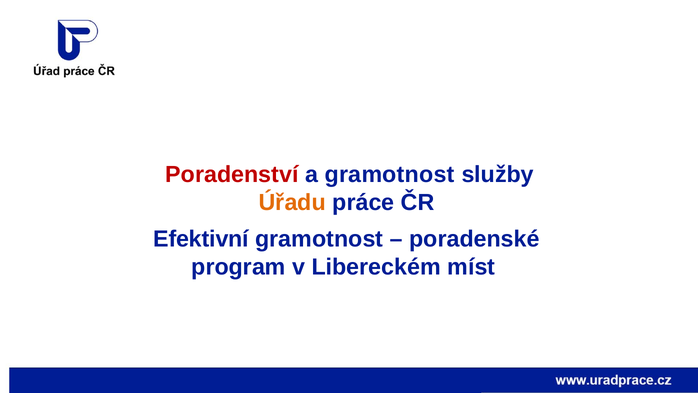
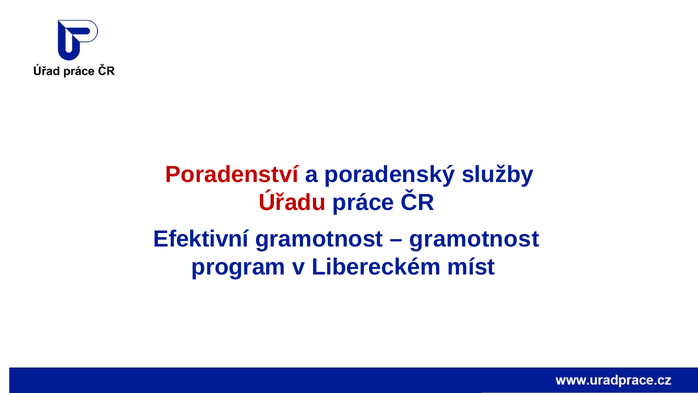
a gramotnost: gramotnost -> poradenský (390, 174)
Úřadu colour: orange -> red (292, 202)
poradenské: poradenské -> gramotnost (474, 239)
